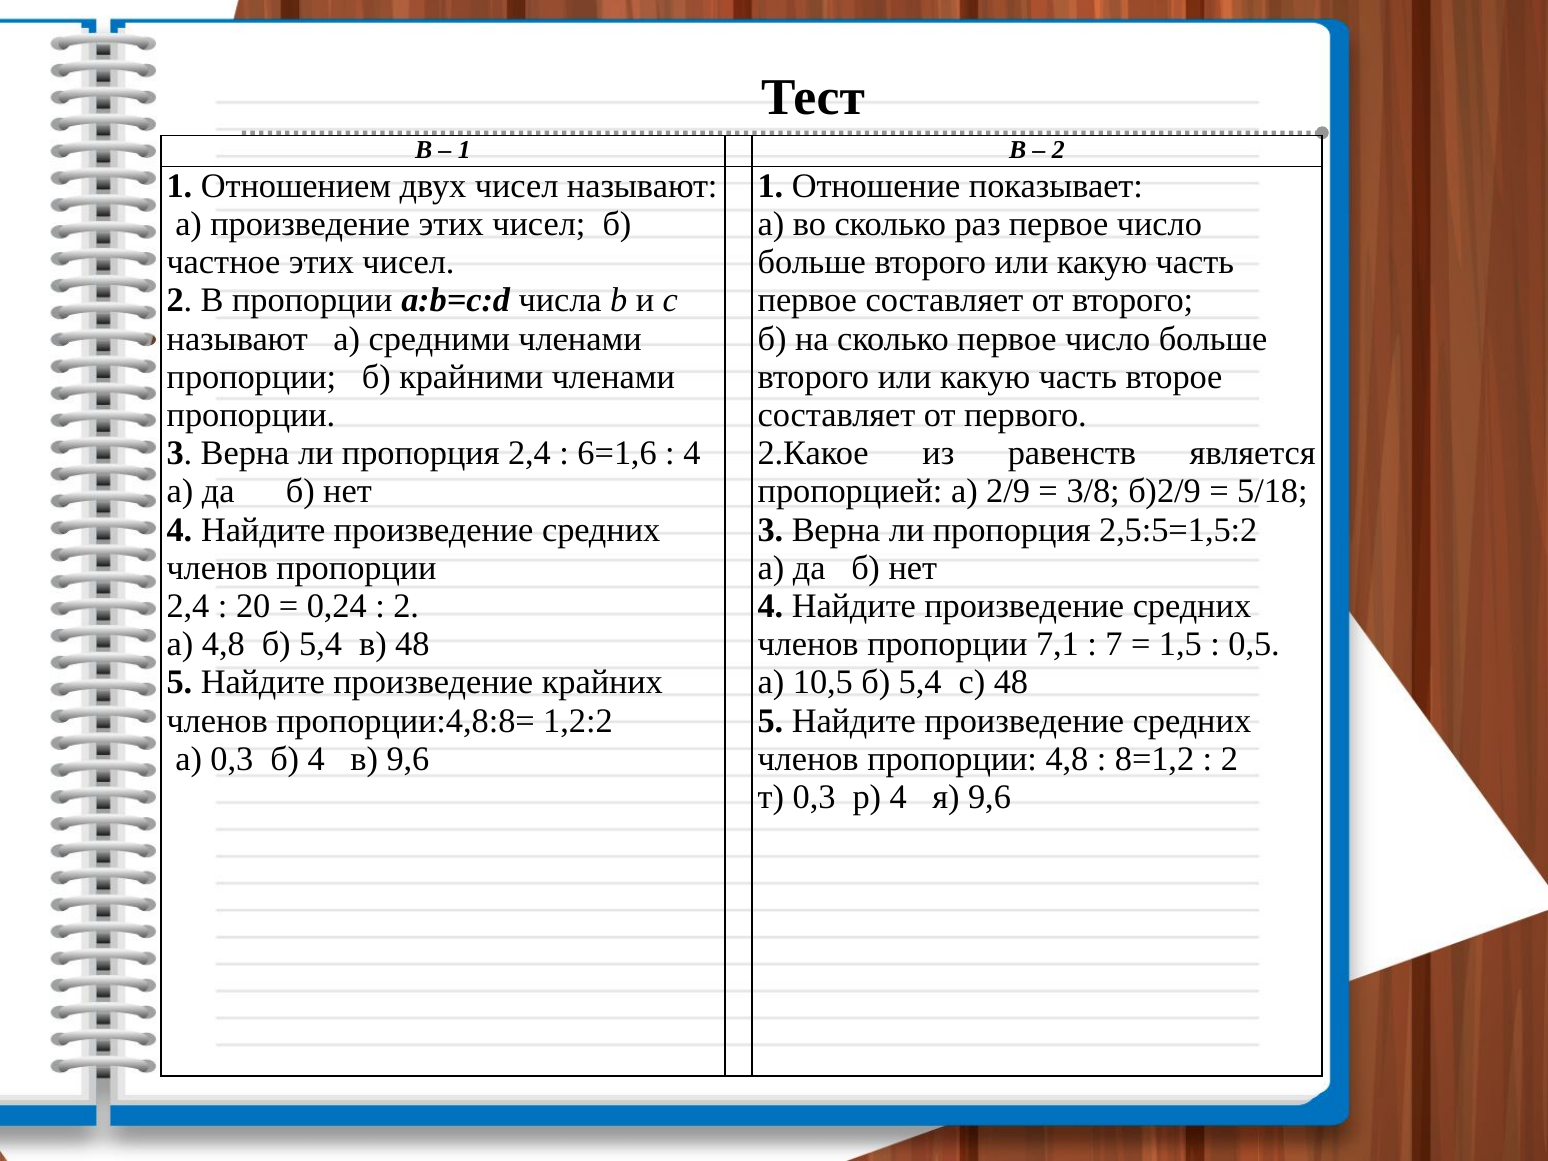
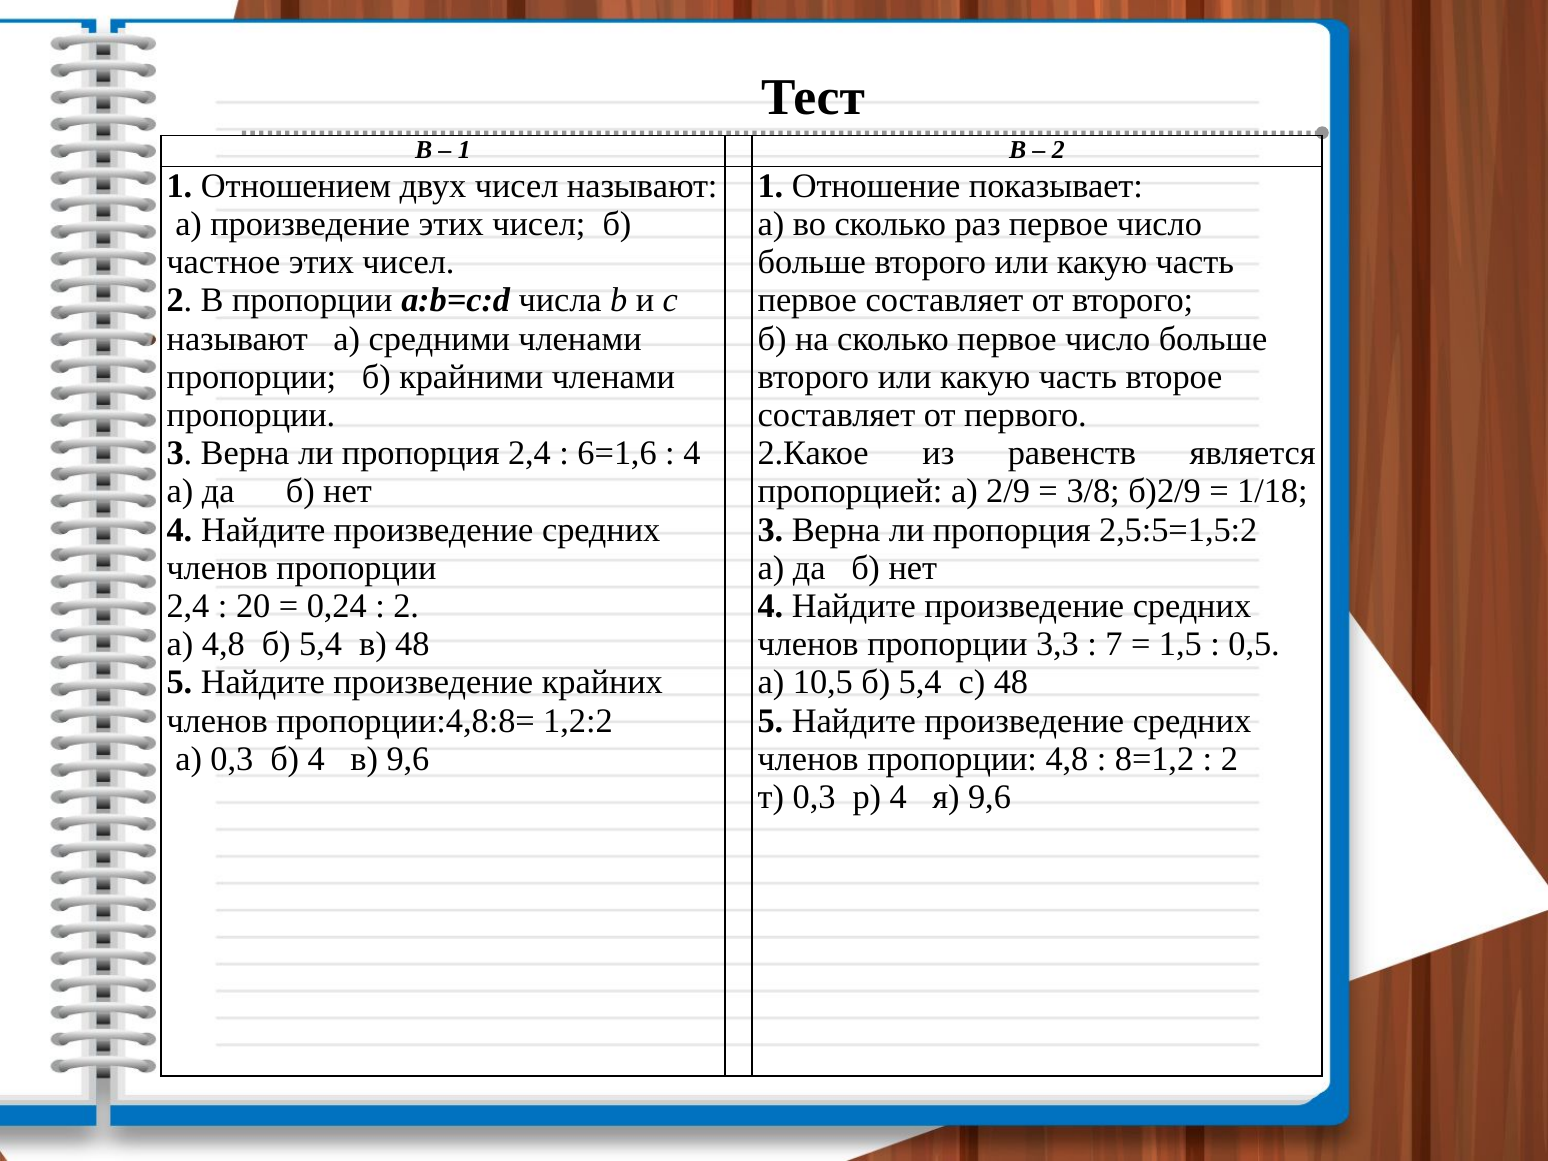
5/18: 5/18 -> 1/18 (1272, 492)
7,1: 7,1 -> 3,3 (1057, 644)
